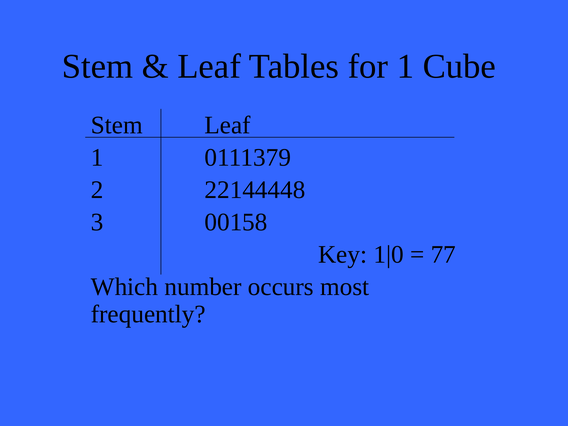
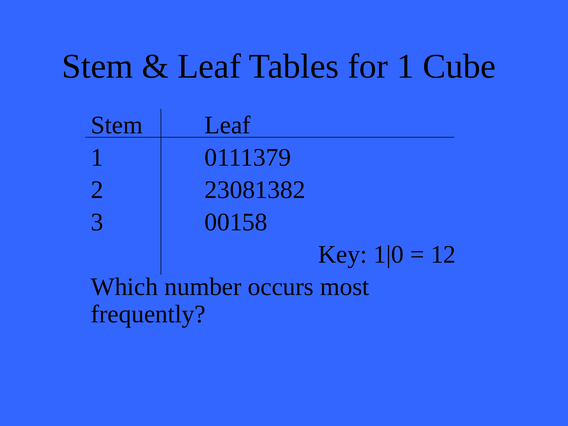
22144448: 22144448 -> 23081382 (255, 190)
77: 77 -> 12 (443, 255)
